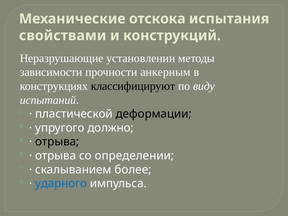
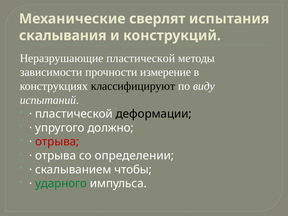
отскока: отскока -> сверлят (157, 19)
свойствами: свойствами -> скалывания (63, 36)
Неразрушающие установлении: установлении -> пластической (141, 58)
анкерным: анкерным -> измерение (166, 72)
отрыва colour: black -> red (57, 142)
более: более -> чтобы (133, 170)
ударного colour: blue -> green (61, 184)
